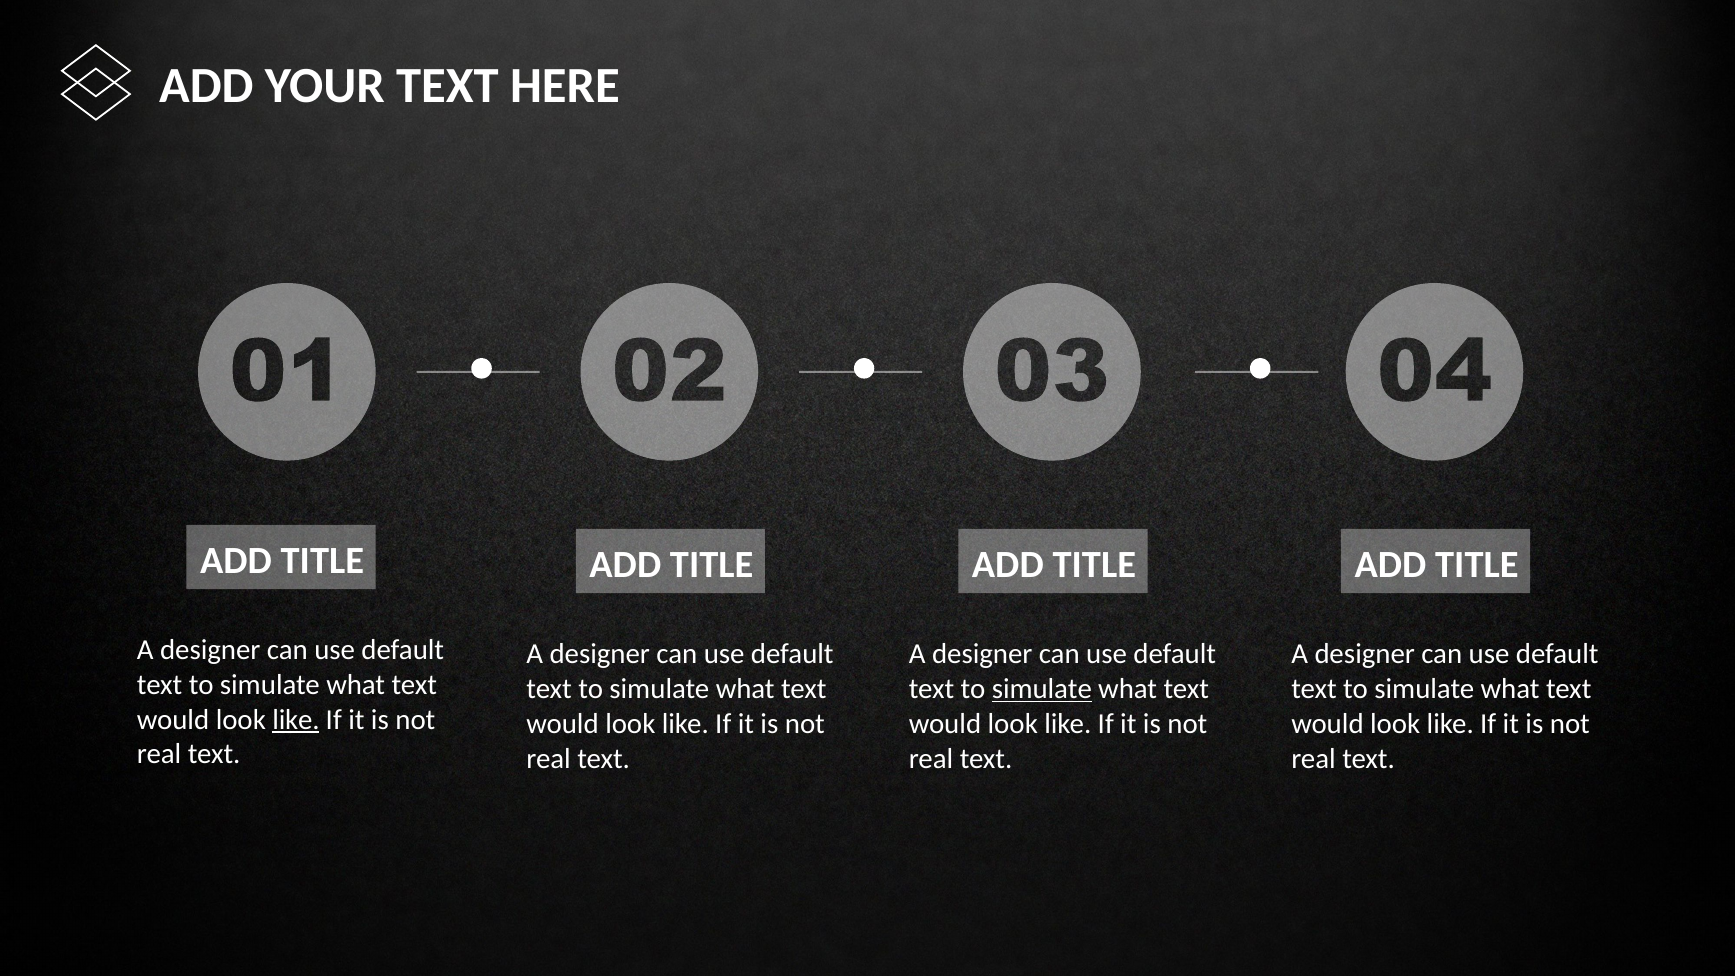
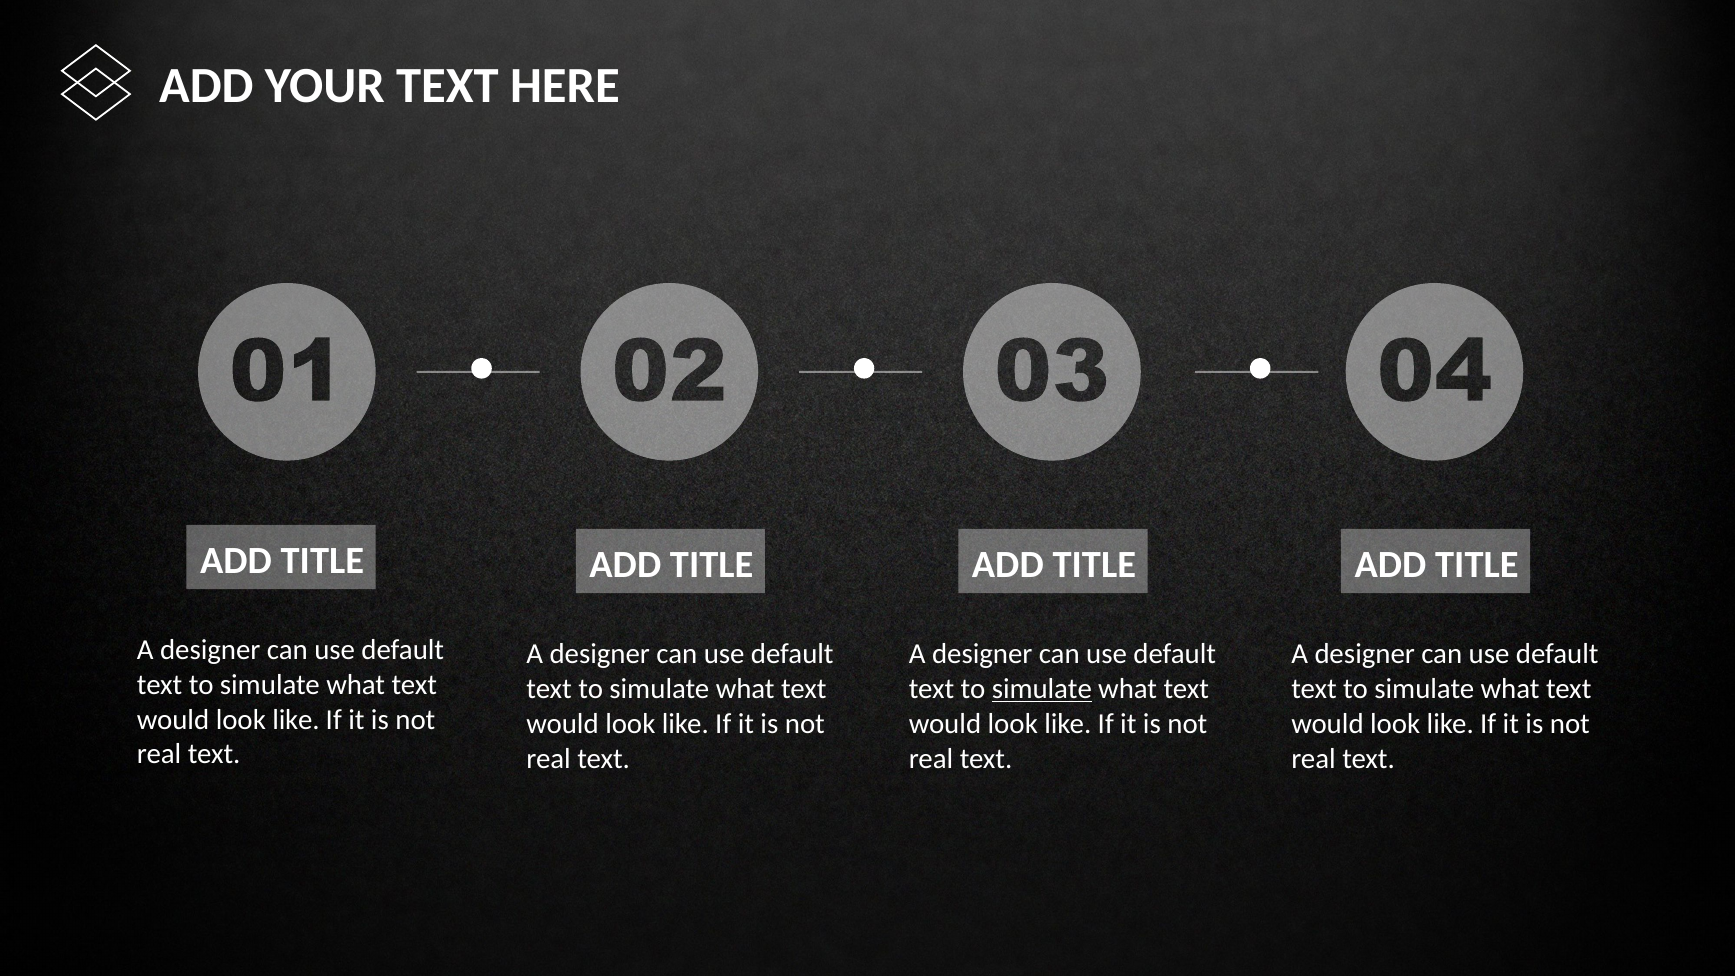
like underline: present -> none (296, 720)
